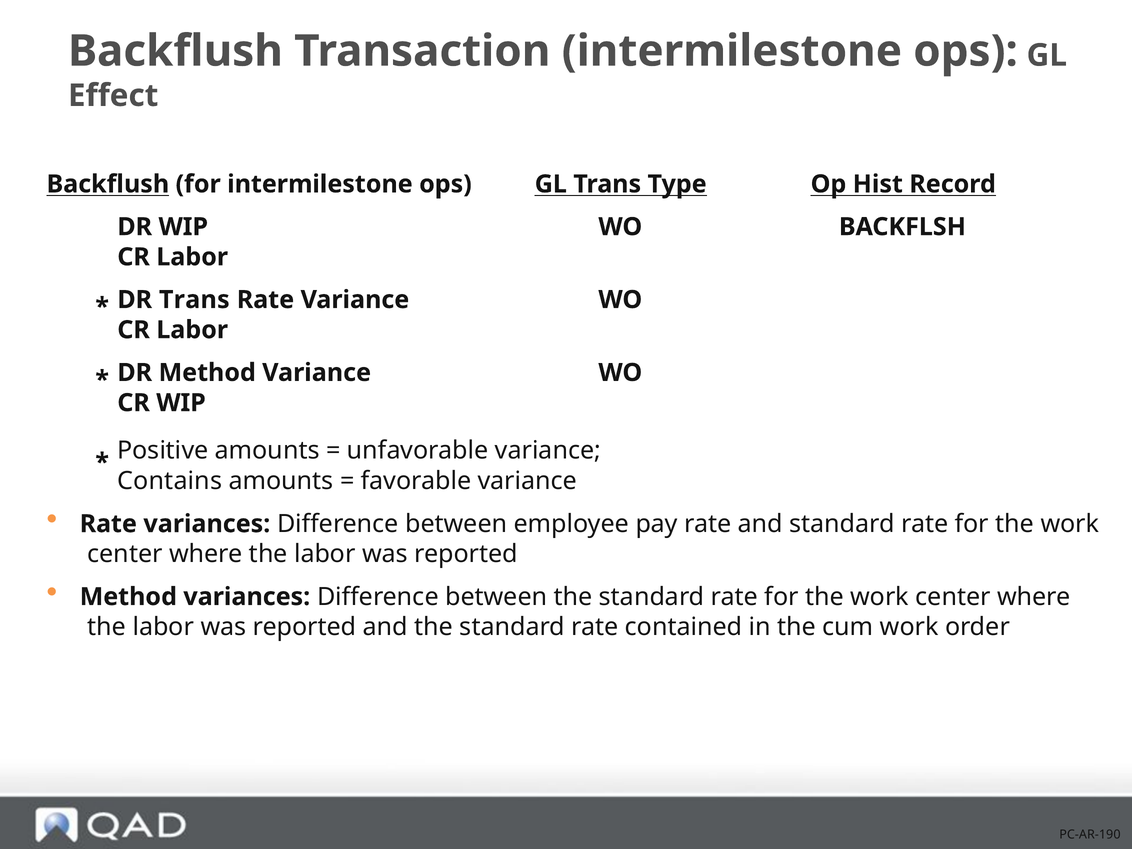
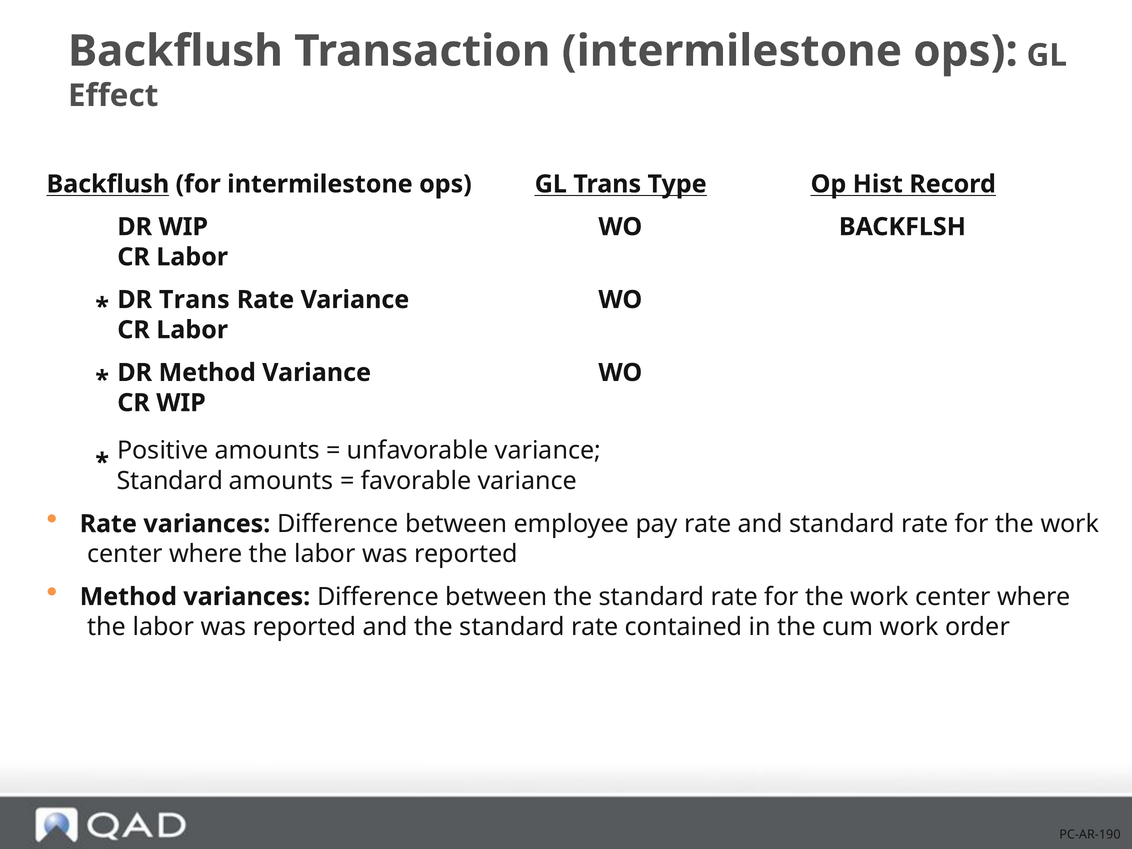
Contains: Contains -> Standard (170, 481)
